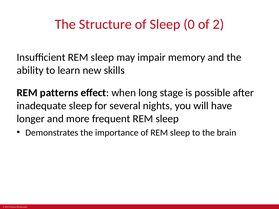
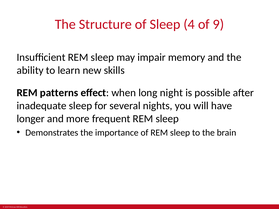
0: 0 -> 4 (189, 24)
2: 2 -> 9 (218, 24)
stage: stage -> night (171, 93)
